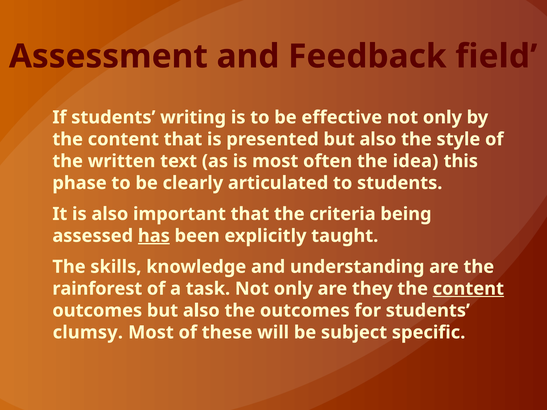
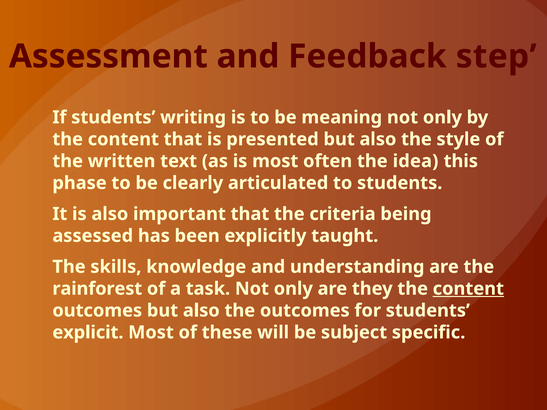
field: field -> step (496, 56)
effective: effective -> meaning (342, 117)
has underline: present -> none (154, 236)
clumsy: clumsy -> explicit (88, 333)
